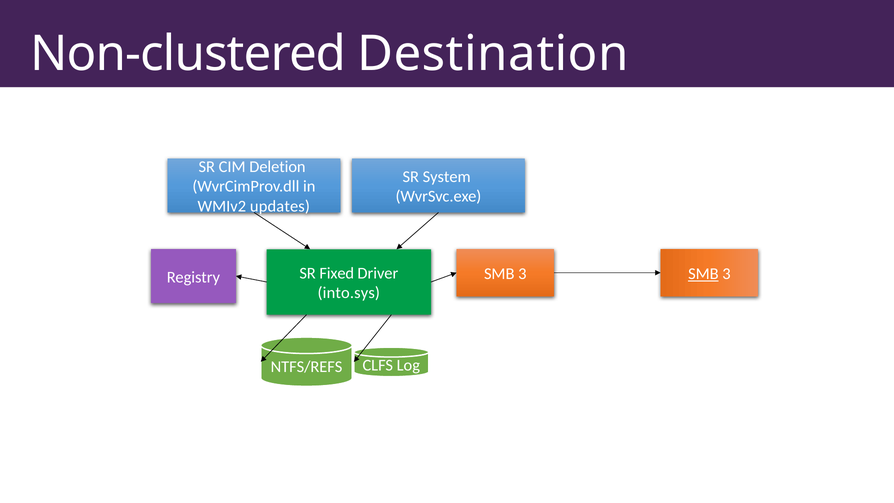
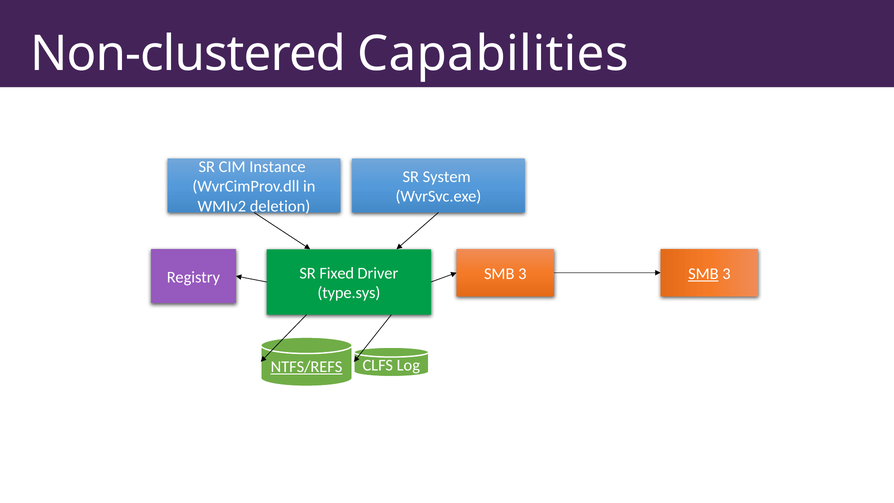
Destination: Destination -> Capabilities (493, 54)
Deletion: Deletion -> Instance (277, 167)
updates: updates -> deletion (280, 206)
into.sys: into.sys -> type.sys (349, 293)
NTFS/REFS underline: none -> present (307, 367)
